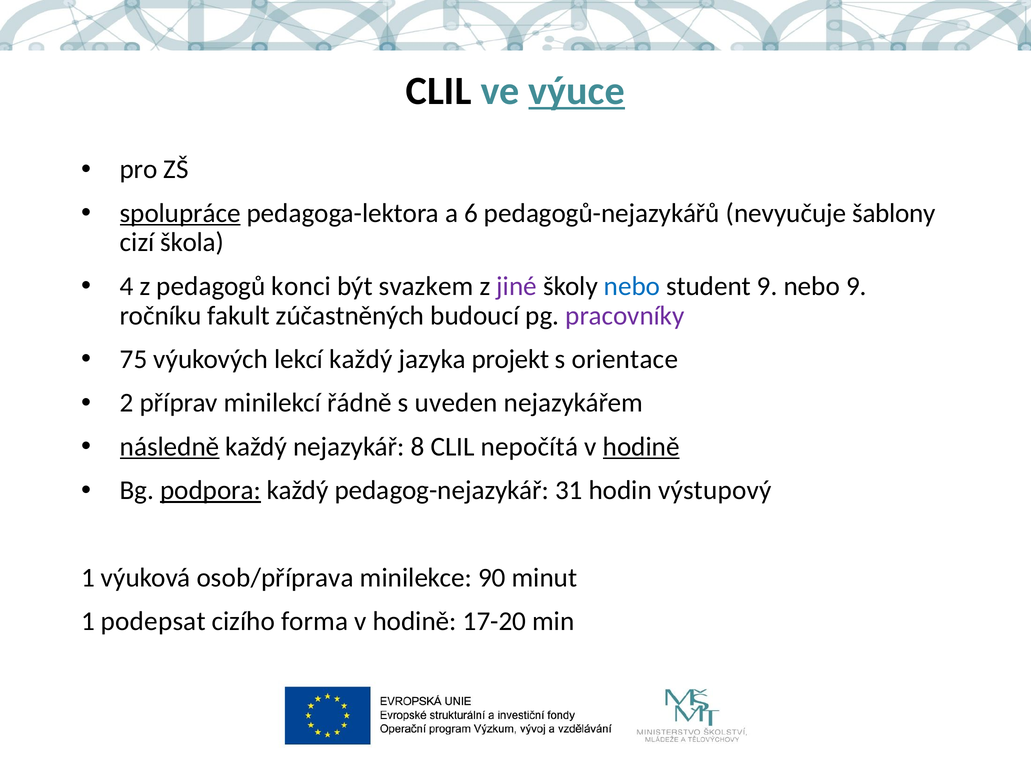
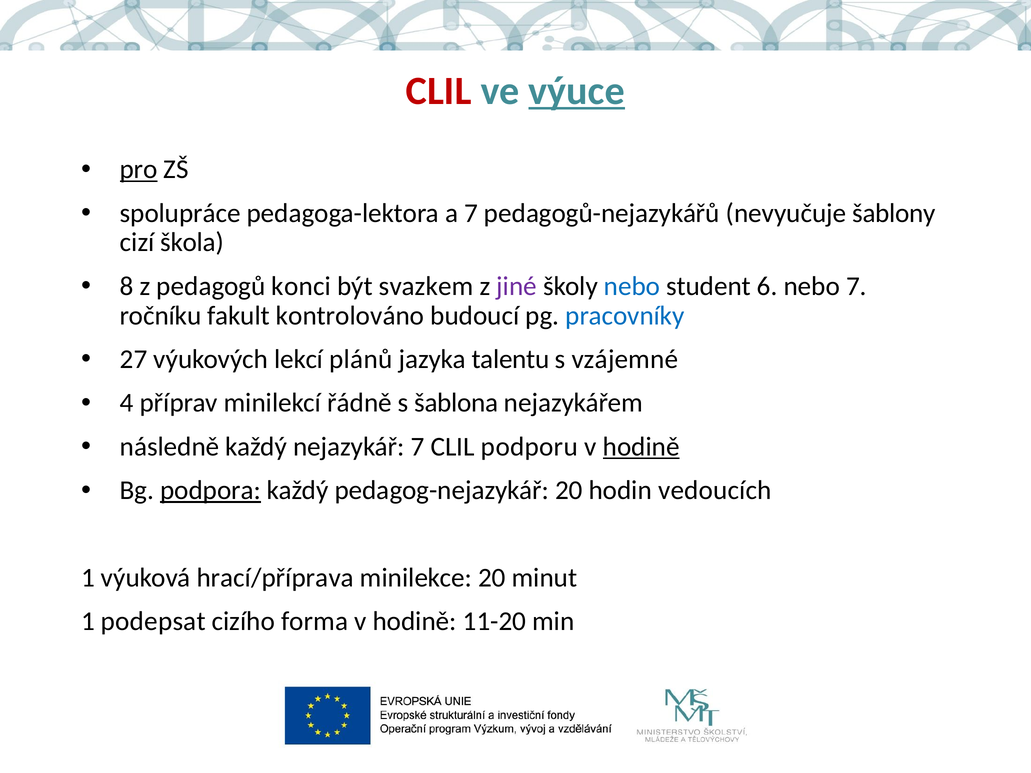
CLIL colour: black -> red (439, 91)
pro underline: none -> present (139, 169)
spolupráce underline: present -> none (180, 213)
a 6: 6 -> 7 (471, 213)
4: 4 -> 8 (127, 286)
student 9: 9 -> 6 (767, 286)
nebo 9: 9 -> 7 (856, 286)
zúčastněných: zúčastněných -> kontrolováno (350, 316)
pracovníky colour: purple -> blue (625, 316)
75: 75 -> 27 (134, 359)
lekcí každý: každý -> plánů (361, 359)
projekt: projekt -> talentu (510, 359)
orientace: orientace -> vzájemné (625, 359)
2: 2 -> 4 (127, 403)
uveden: uveden -> šablona (456, 403)
následně underline: present -> none (170, 447)
nejazykář 8: 8 -> 7 (418, 447)
nepočítá: nepočítá -> podporu (529, 447)
pedagog-nejazykář 31: 31 -> 20 (569, 491)
výstupový: výstupový -> vedoucích (715, 491)
osob/příprava: osob/příprava -> hrací/příprava (275, 578)
minilekce 90: 90 -> 20 (492, 578)
17-20: 17-20 -> 11-20 (494, 622)
